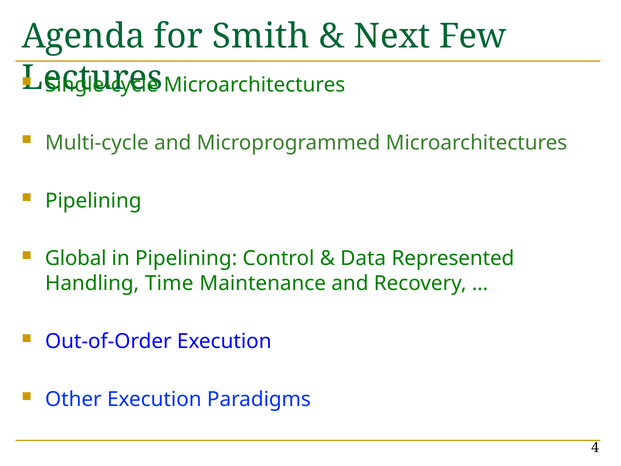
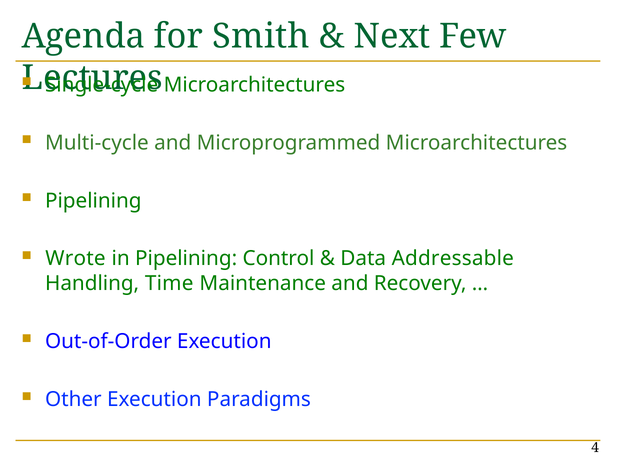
Global: Global -> Wrote (75, 259)
Represented: Represented -> Addressable (453, 259)
